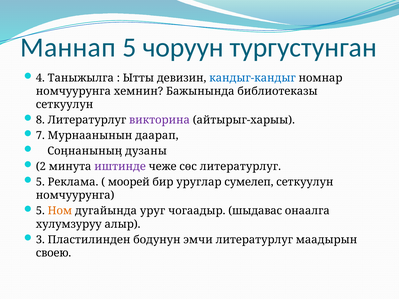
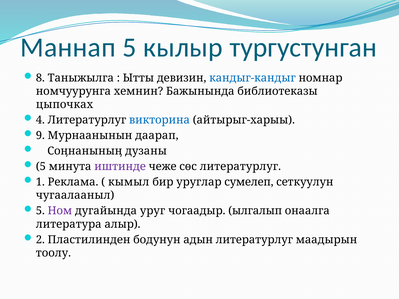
чоруун: чоруун -> кылыр (183, 48)
4: 4 -> 8 (40, 78)
сеткуулун: сеткуулун -> цыпочках (65, 105)
8: 8 -> 4 (40, 120)
викторина colour: purple -> blue (159, 120)
7: 7 -> 9 (40, 136)
2: 2 -> 5 (41, 167)
5: 5 -> 1 (40, 182)
моорей: моорей -> кымыл (129, 182)
номчуурунга: номчуурунга -> чугаалааныл (75, 195)
Ном colour: orange -> purple (60, 211)
шыдавас: шыдавас -> ылгалып (255, 211)
хулумзуруу: хулумзуруу -> литература (69, 224)
3: 3 -> 2 (40, 240)
эмчи: эмчи -> адын (198, 240)
своею: своею -> тоолу (53, 253)
